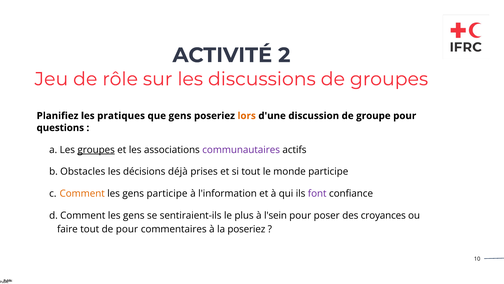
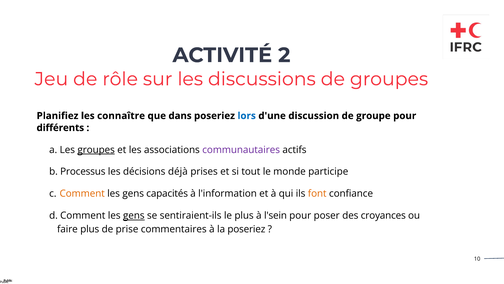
pratiques: pratiques -> connaître (121, 116)
que gens: gens -> dans (180, 116)
lors colour: orange -> blue (247, 116)
questions: questions -> différents (60, 128)
Obstacles: Obstacles -> Processus (83, 171)
gens participe: participe -> capacités (167, 193)
font colour: purple -> orange (317, 193)
gens underline: none -> present (134, 215)
faire tout: tout -> plus (90, 229)
de pour: pour -> prise (127, 229)
